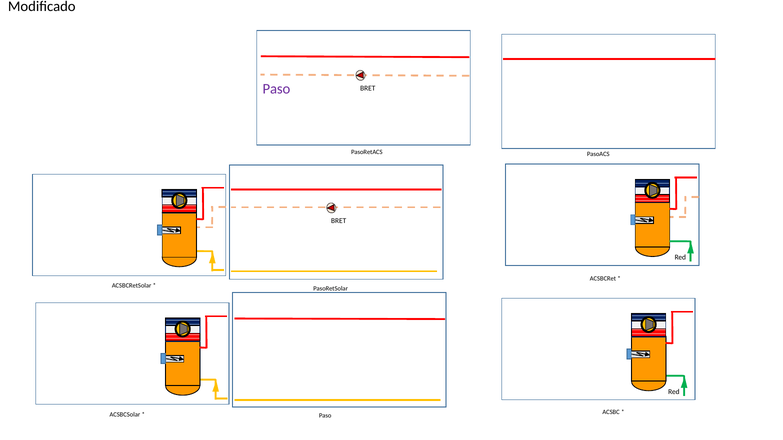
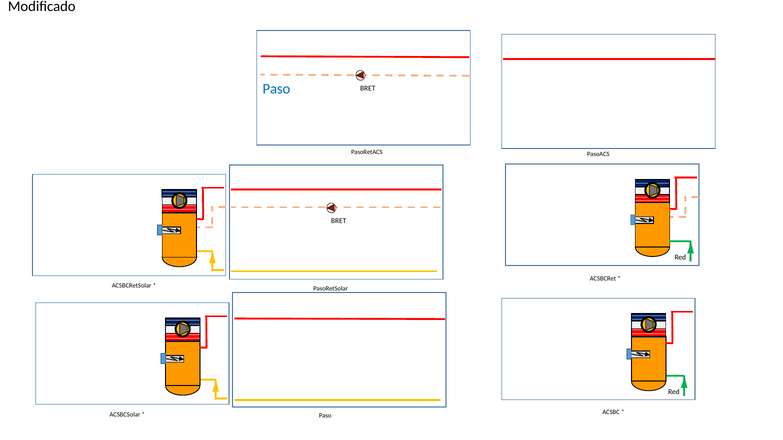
Paso colour: purple -> blue (276, 89)
